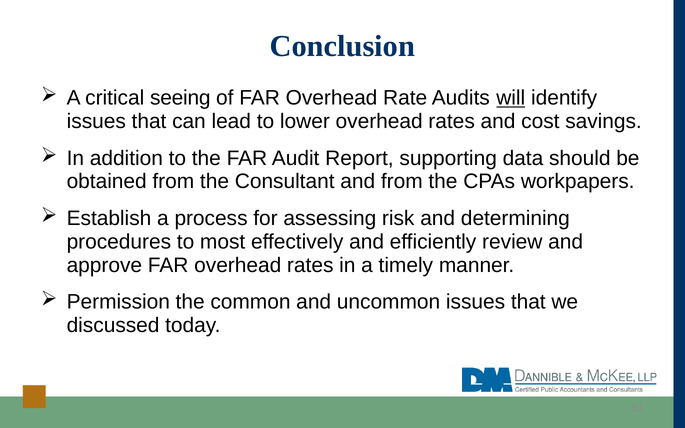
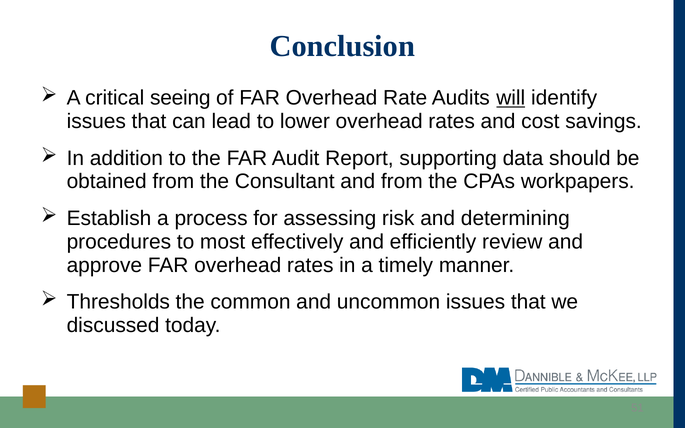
Permission: Permission -> Thresholds (118, 302)
